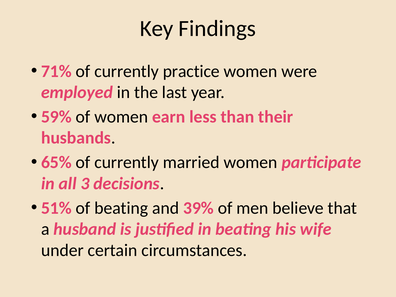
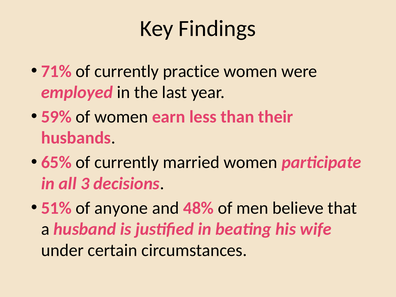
of beating: beating -> anyone (121, 208)
39%: 39% -> 48% (198, 208)
